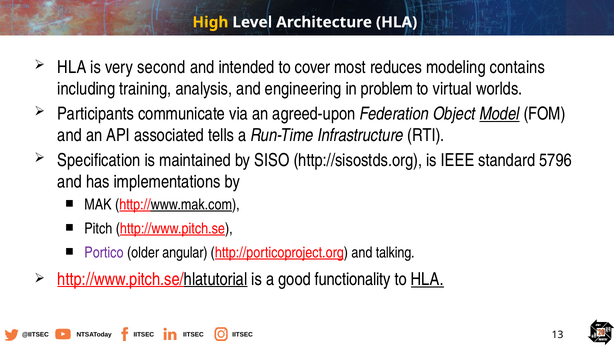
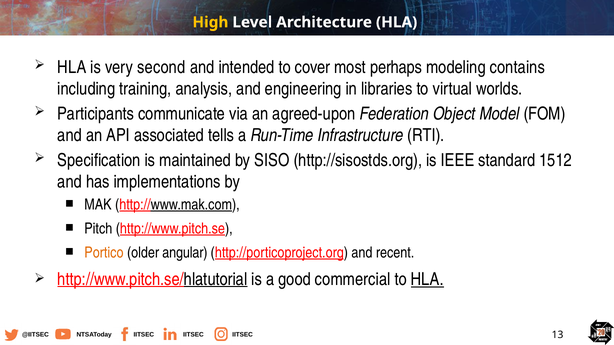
reduces: reduces -> perhaps (396, 67)
problem: problem -> libraries (387, 89)
Model underline: present -> none (500, 114)
5796: 5796 -> 1512 (556, 161)
Portico colour: purple -> orange (104, 253)
talking: talking -> recent (395, 253)
functionality: functionality -> commercial (353, 279)
